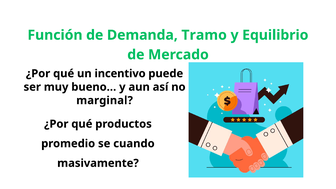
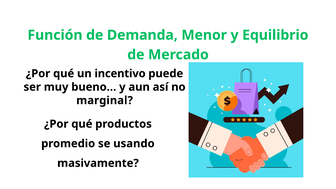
Tramo: Tramo -> Menor (204, 35)
cuando: cuando -> usando (134, 144)
